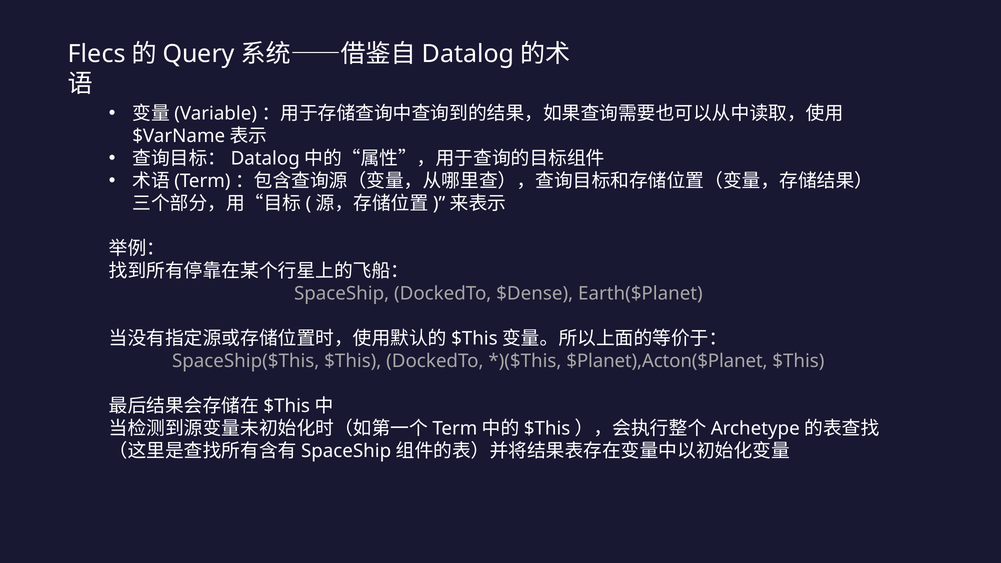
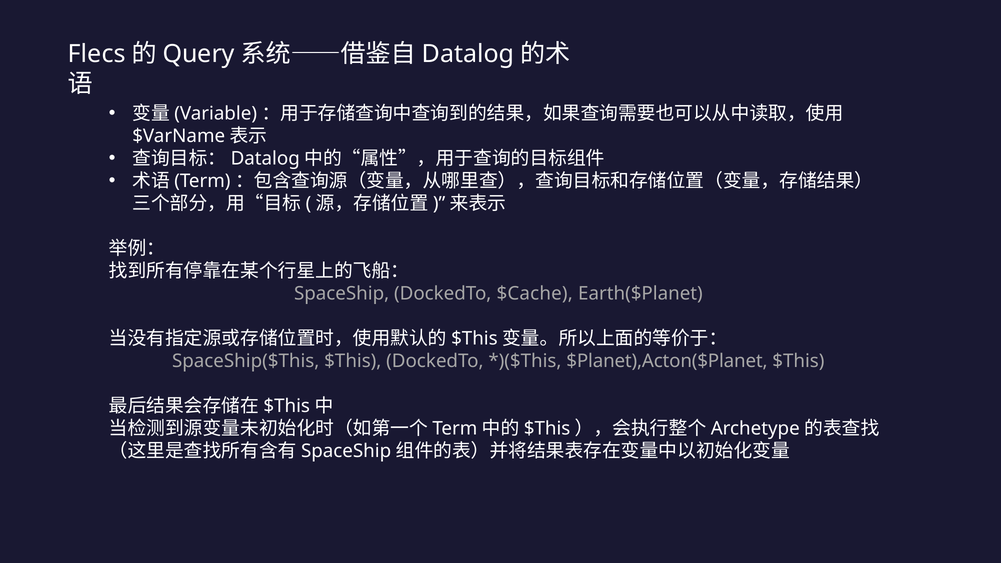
$Dense: $Dense -> $Cache (535, 294)
